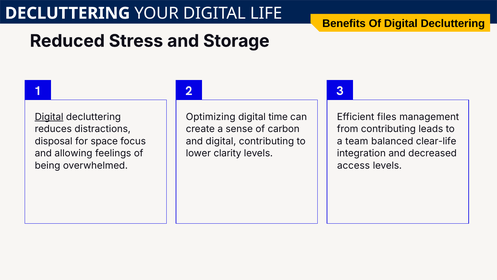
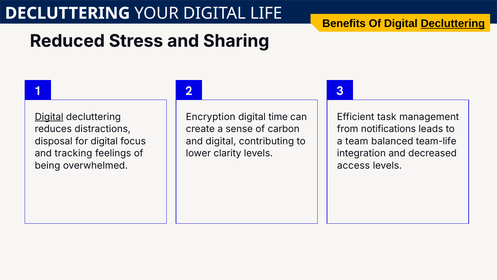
Decluttering underline: none -> present (453, 23)
Storage: Storage -> Sharing (236, 41)
Optimizing: Optimizing -> Encryption (211, 117)
files: files -> task (387, 117)
from contributing: contributing -> notifications (388, 129)
for space: space -> digital (104, 141)
clear-life: clear-life -> team-life (436, 141)
allowing: allowing -> tracking (73, 153)
